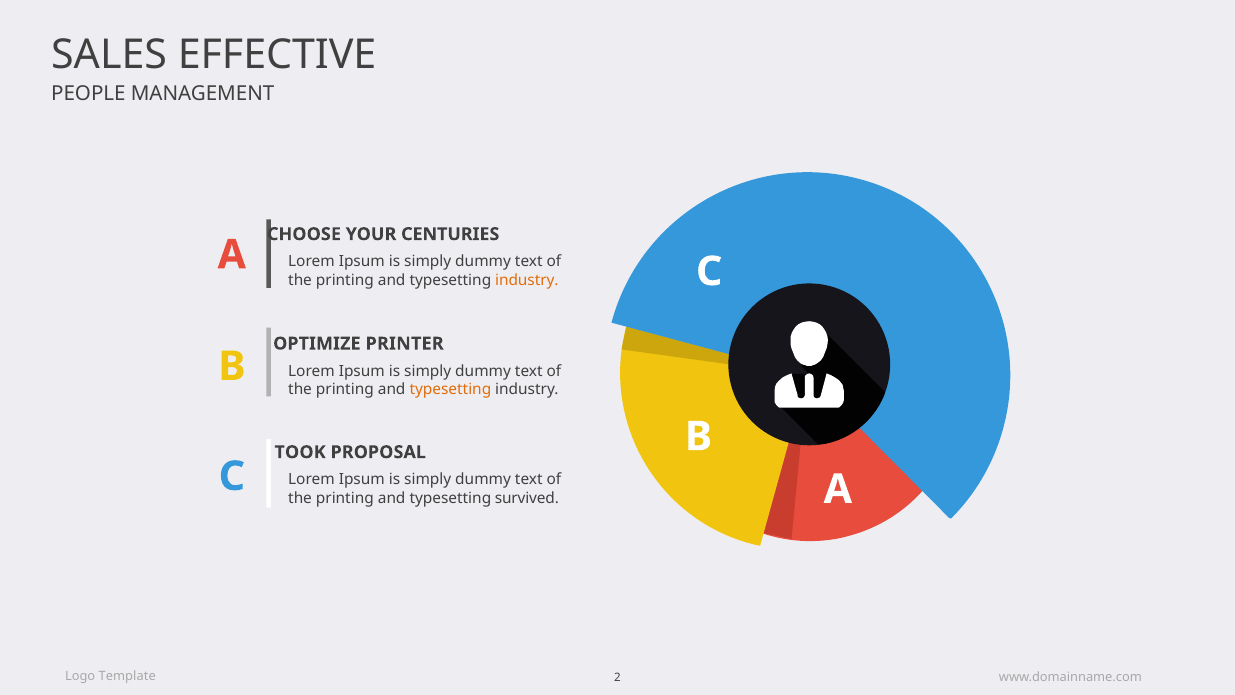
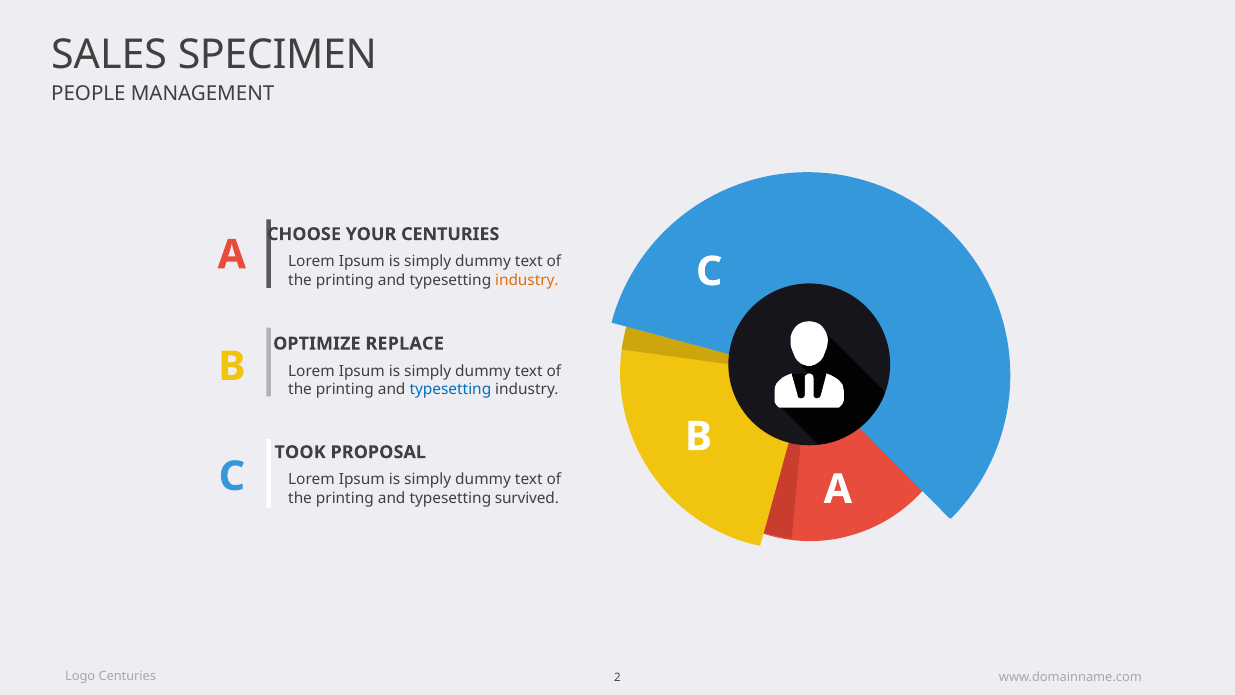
EFFECTIVE: EFFECTIVE -> SPECIMEN (277, 55)
PRINTER: PRINTER -> REPLACE (405, 343)
typesetting colour: orange -> blue (450, 389)
Logo Template: Template -> Centuries (127, 676)
